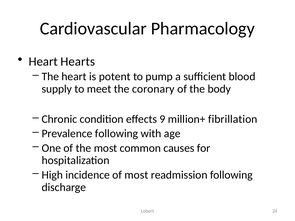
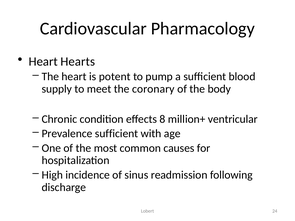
9: 9 -> 8 (162, 119)
fibrillation: fibrillation -> ventricular (233, 119)
Prevalence following: following -> sufficient (117, 134)
of most: most -> sinus (136, 175)
